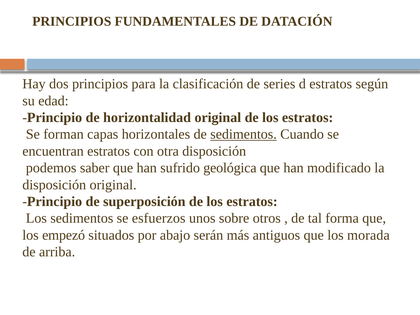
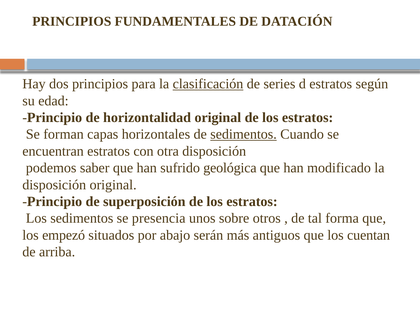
clasificación underline: none -> present (208, 84)
esfuerzos: esfuerzos -> presencia (159, 218)
morada: morada -> cuentan (369, 235)
